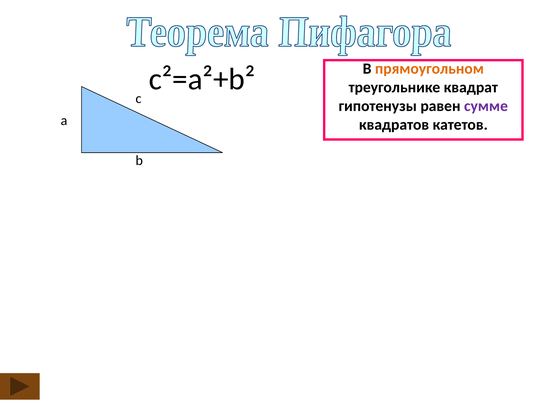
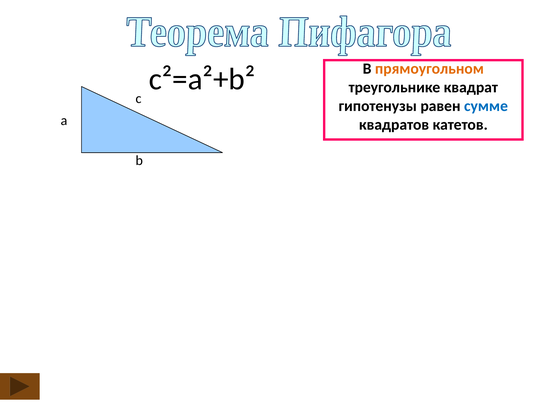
сумме colour: purple -> blue (486, 106)
